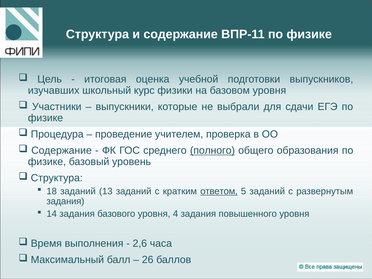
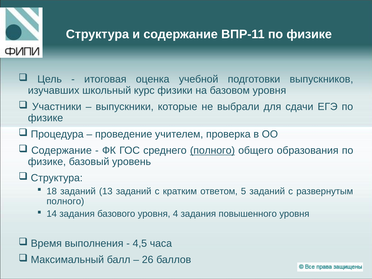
ответом underline: present -> none (219, 191)
задания: задания -> полного (65, 201)
2,6: 2,6 -> 4,5 (140, 243)
